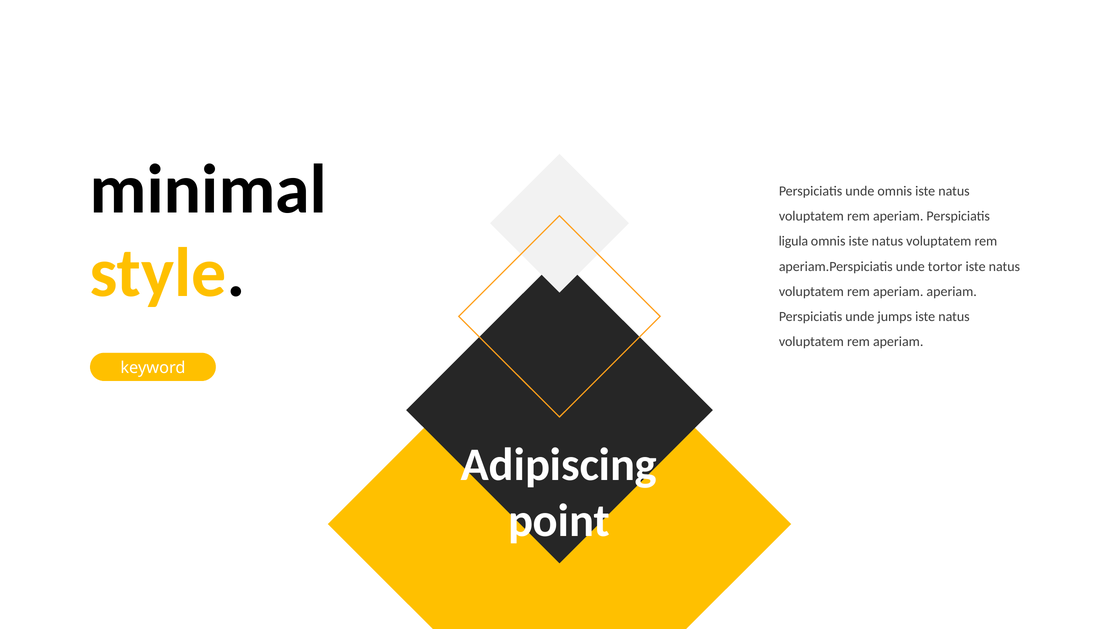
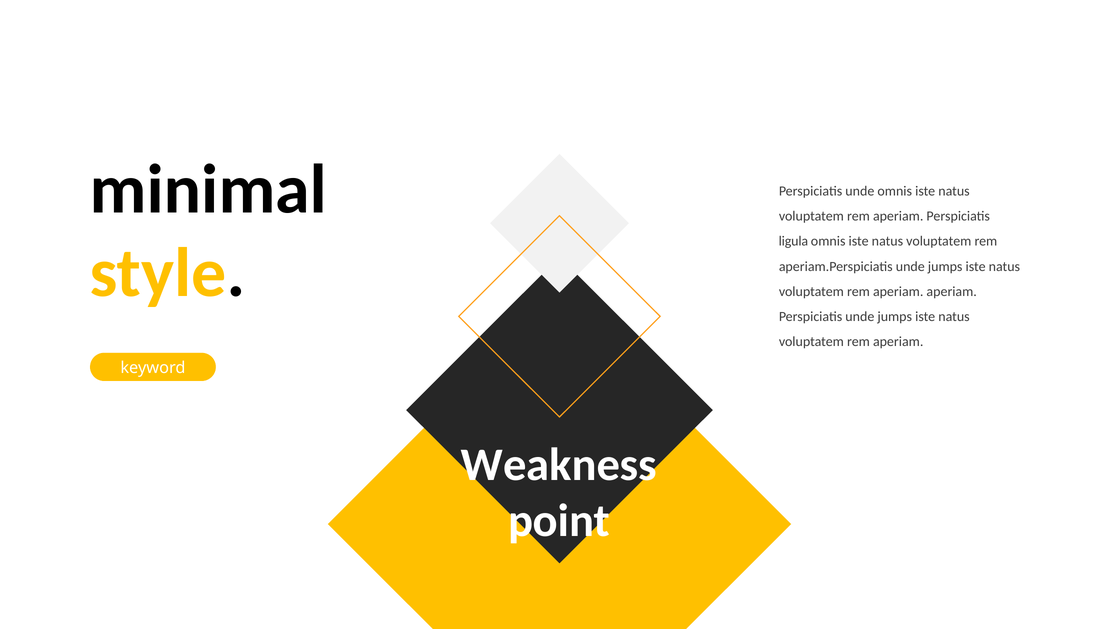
aperiam.Perspiciatis unde tortor: tortor -> jumps (945, 267)
Adipiscing: Adipiscing -> Weakness (559, 465)
